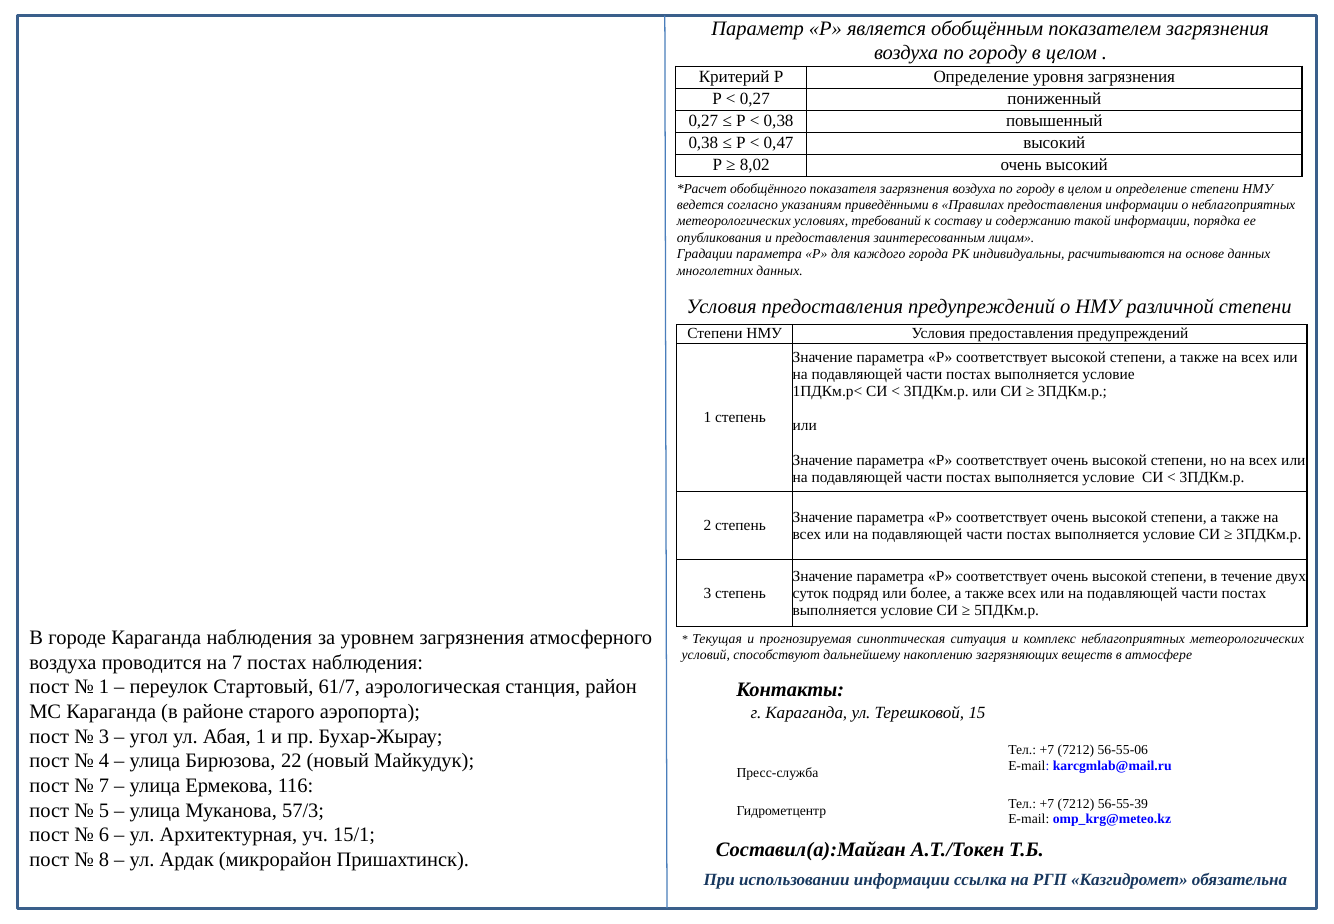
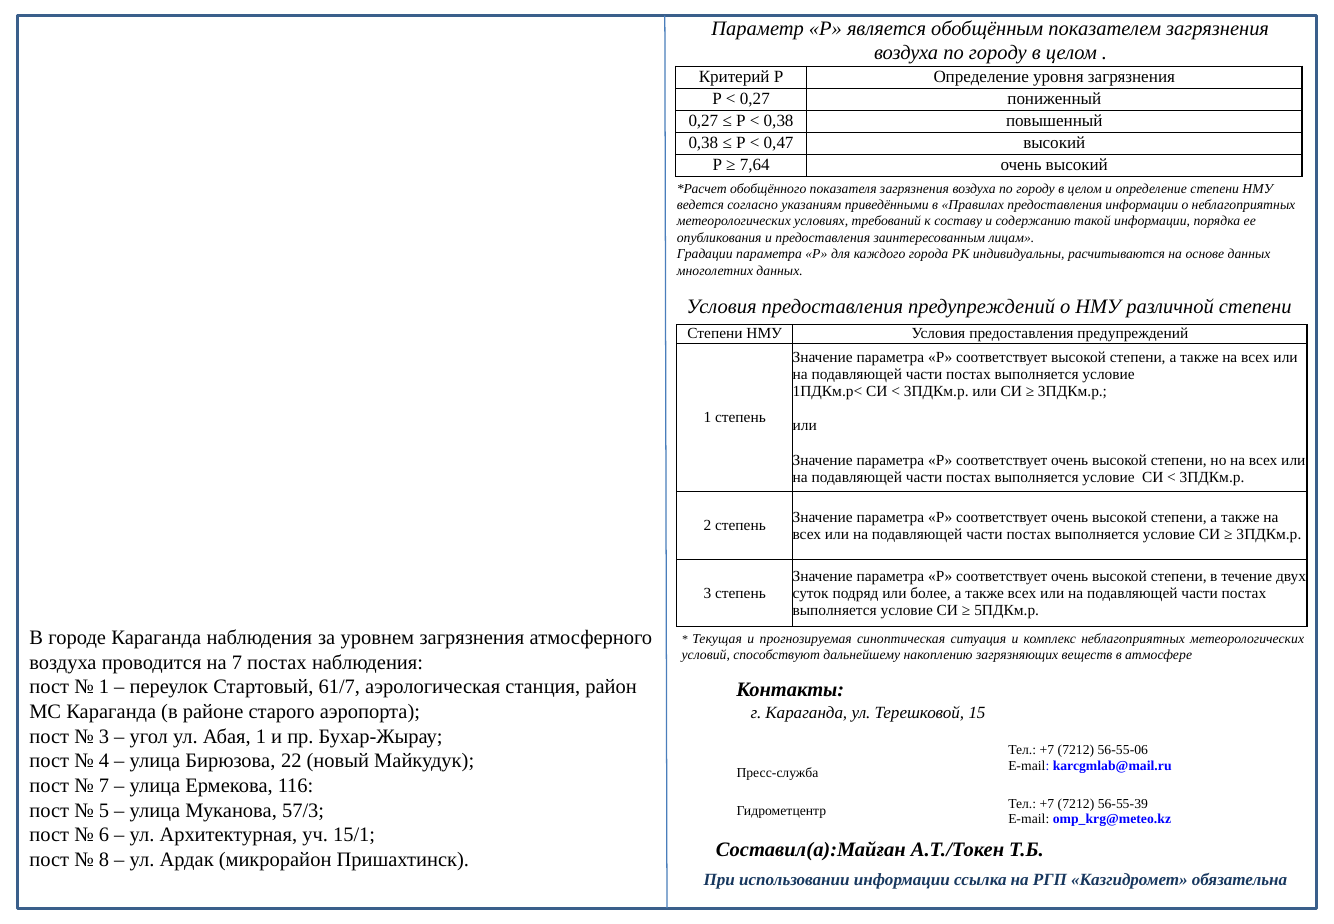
8,02: 8,02 -> 7,64 (755, 165)
